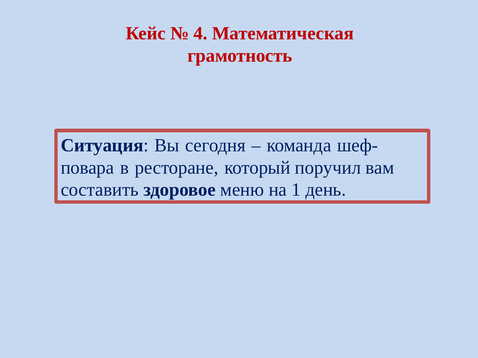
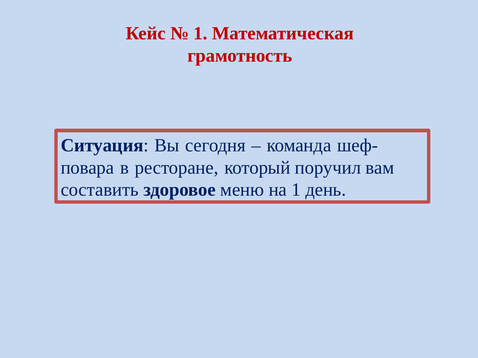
4: 4 -> 1 (201, 33)
